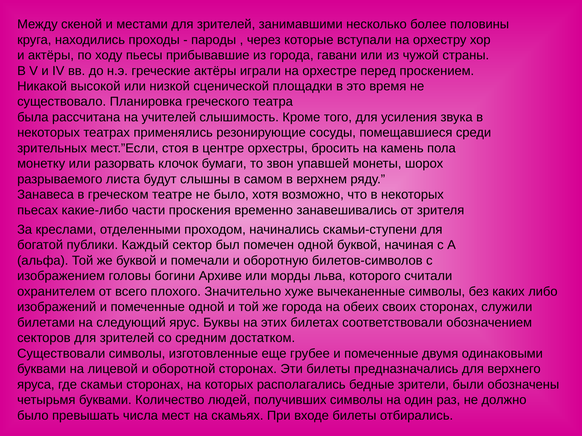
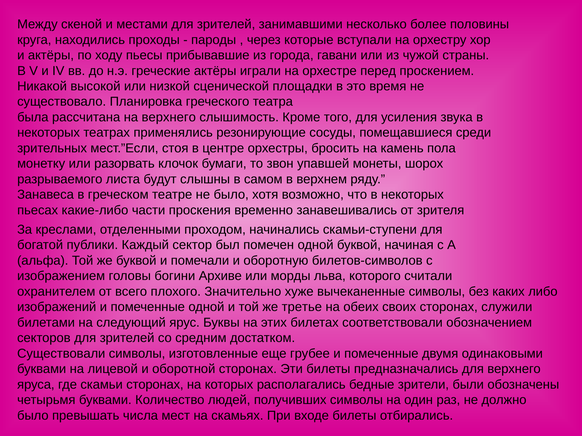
на учителей: учителей -> верхнего (169, 117)
же города: города -> третье (302, 307)
